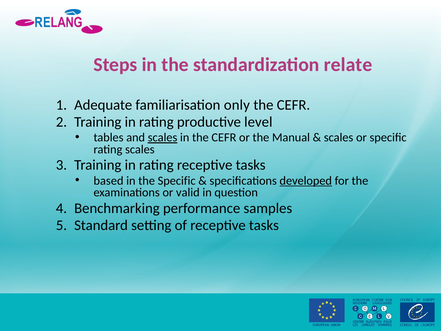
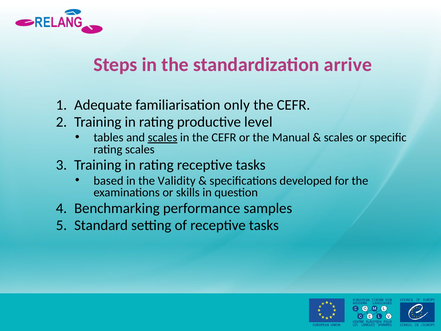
relate: relate -> arrive (348, 65)
the Specific: Specific -> Validity (177, 180)
developed underline: present -> none (306, 180)
valid: valid -> skills (188, 192)
